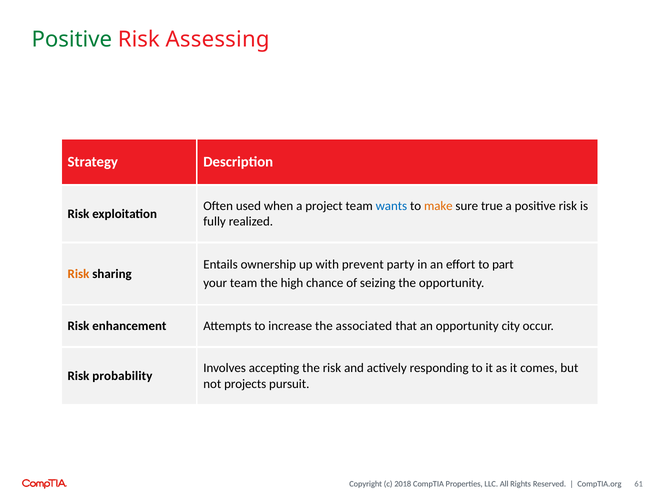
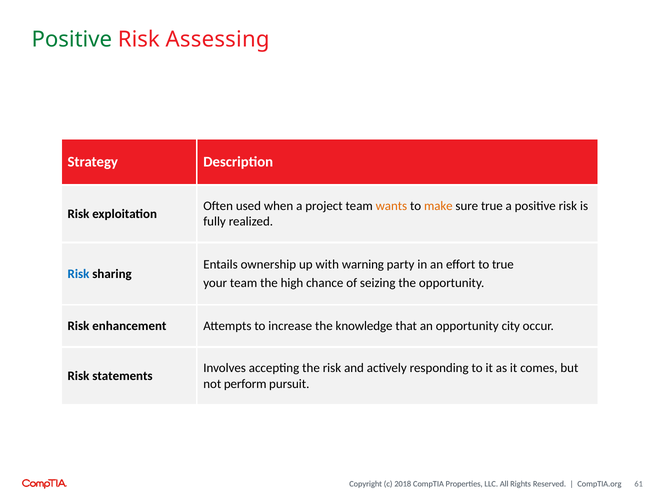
wants colour: blue -> orange (391, 206)
prevent: prevent -> warning (363, 264)
to part: part -> true (503, 264)
Risk colour: orange -> blue (78, 274)
associated: associated -> knowledge (364, 326)
probability: probability -> statements (122, 376)
projects: projects -> perform (245, 384)
